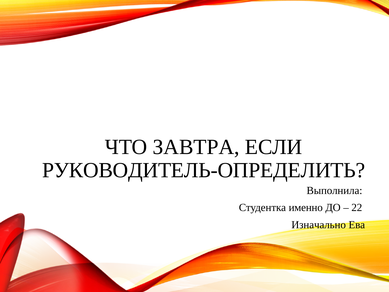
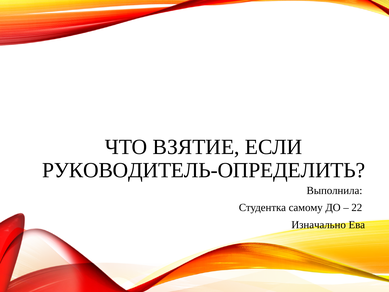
ЗАВТРА: ЗАВТРА -> ВЗЯТИЕ (196, 147)
именно: именно -> самому (306, 207)
